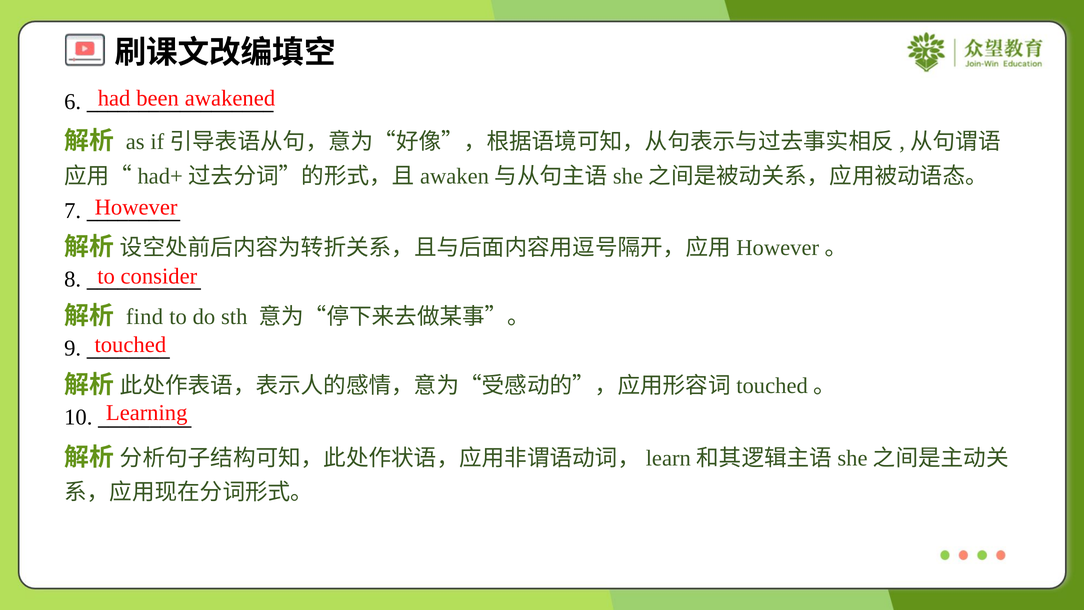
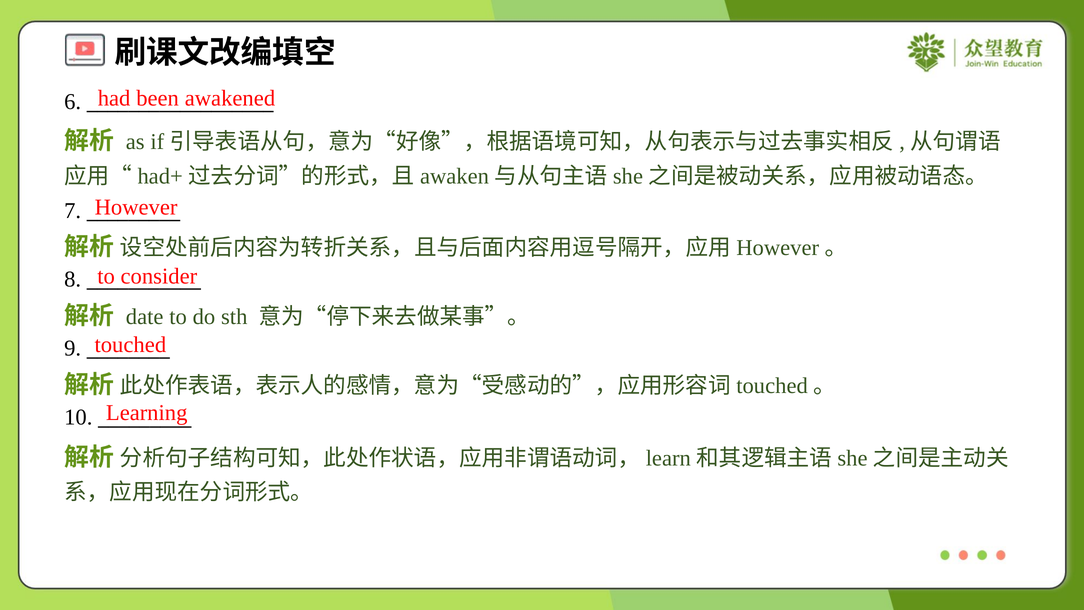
find: find -> date (145, 317)
